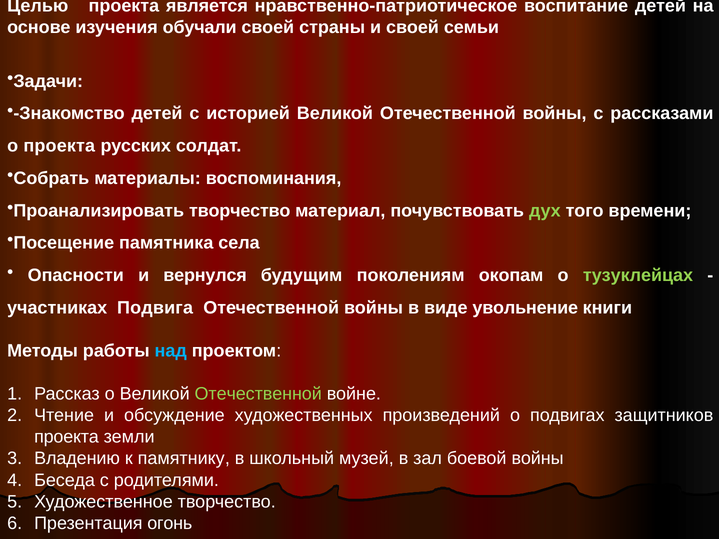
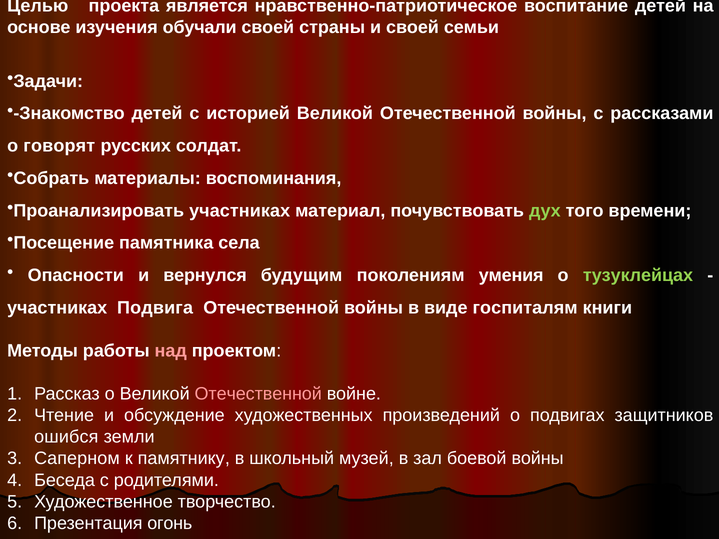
о проекта: проекта -> говорят (59, 146)
Проанализировать творчество: творчество -> участниках (240, 211)
окопам: окопам -> умения (511, 275)
увольнение: увольнение -> госпиталям (525, 308)
над colour: light blue -> pink (171, 351)
Отечественной colour: light green -> pink (258, 394)
проекта: проекта -> ошибся (66, 437)
Владению: Владению -> Саперном (77, 459)
